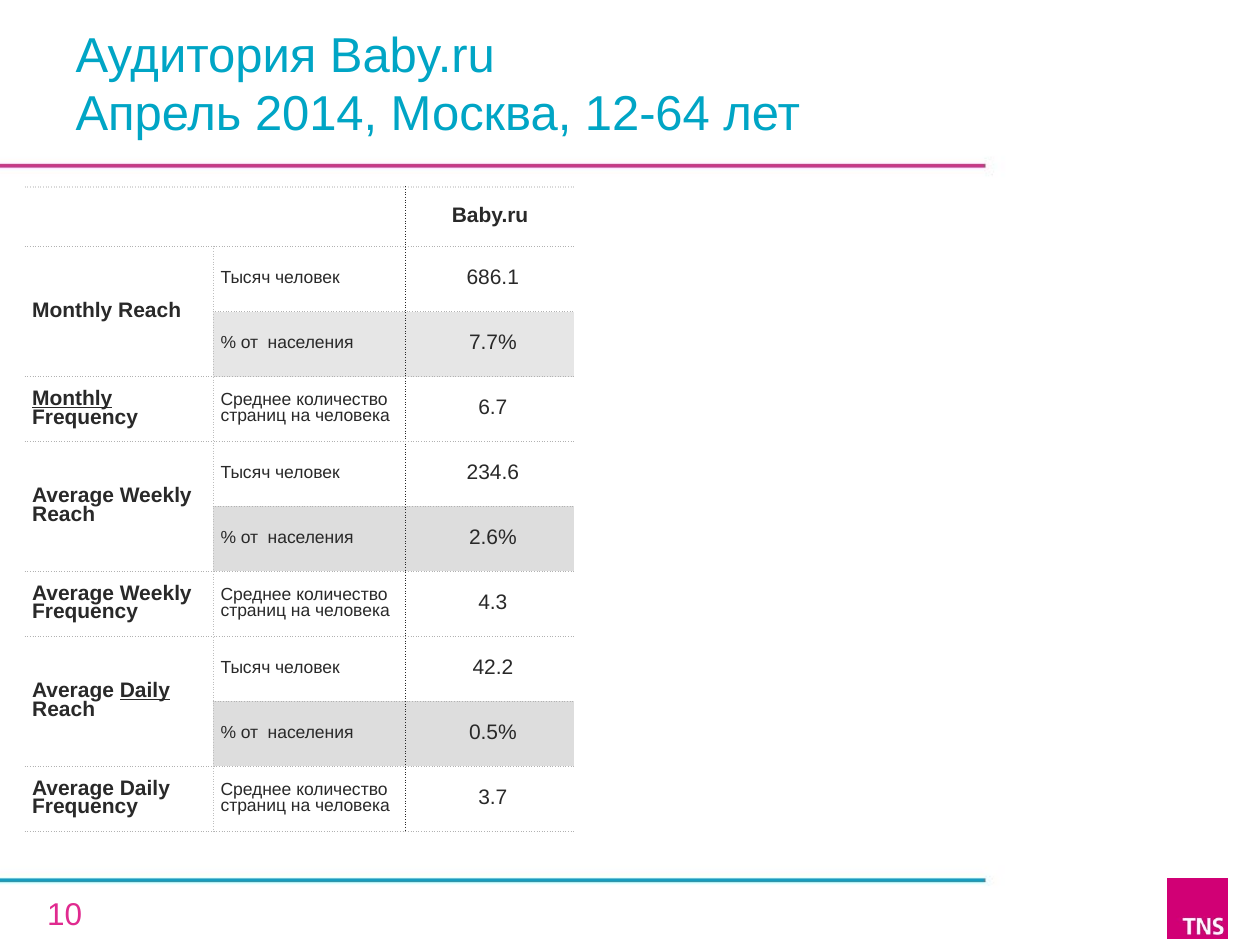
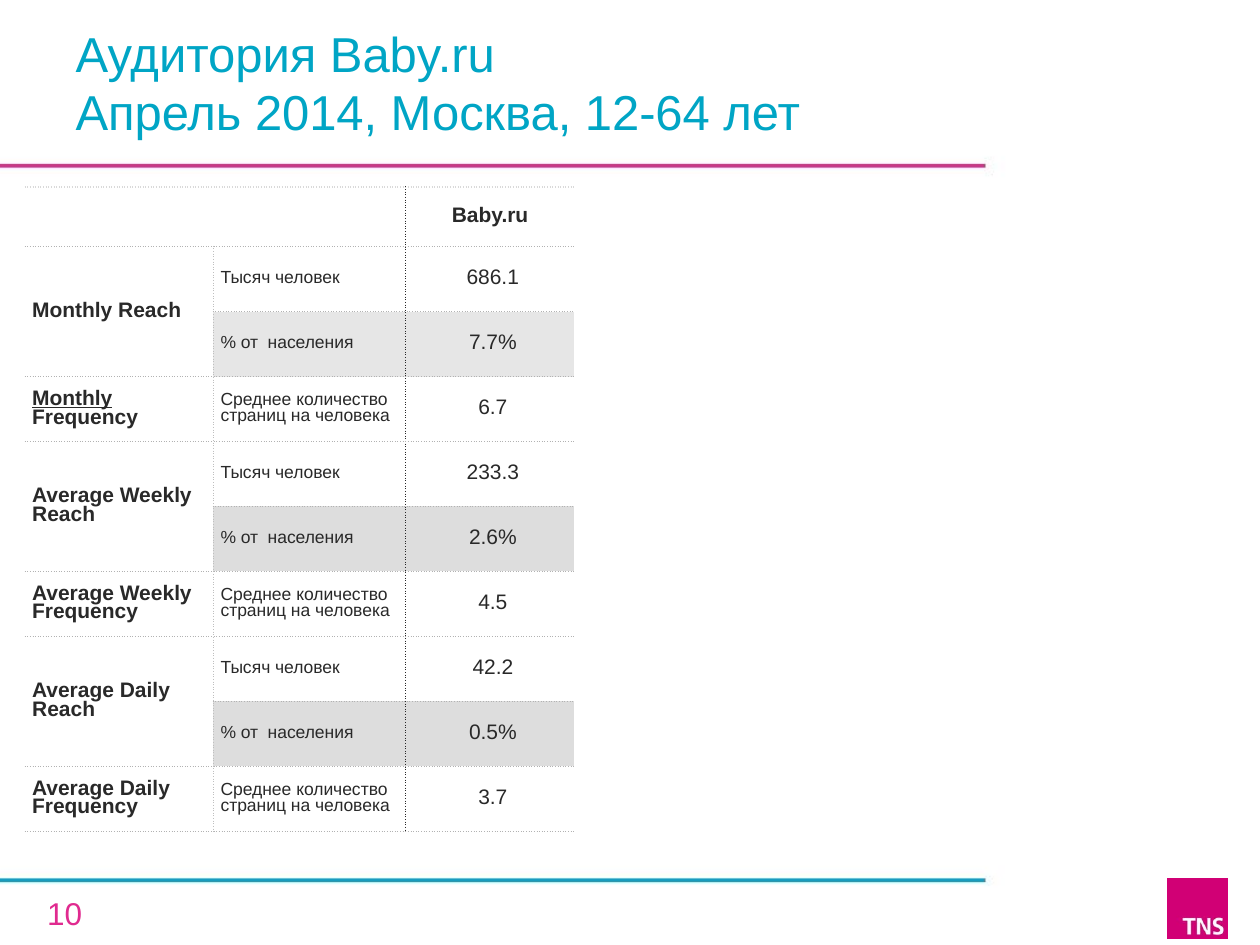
234.6: 234.6 -> 233.3 (493, 473)
4.3: 4.3 -> 4.5 (493, 603)
Daily underline: present -> none (145, 691)
